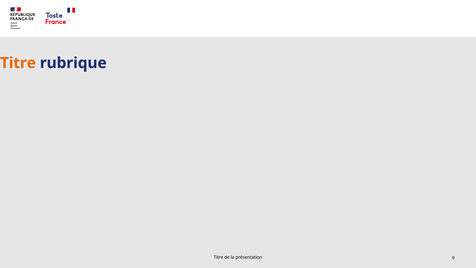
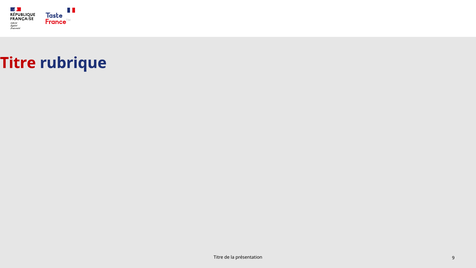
Titre colour: orange -> red (18, 63)
